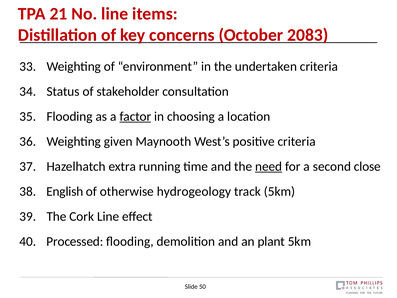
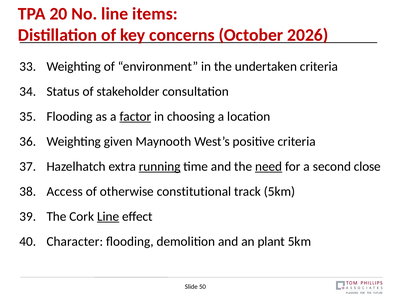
21: 21 -> 20 (58, 14)
2083: 2083 -> 2026 (308, 35)
running underline: none -> present (160, 166)
English: English -> Access (65, 191)
hydrogeology: hydrogeology -> constitutional (194, 191)
Line underline: none -> present (108, 216)
Processed: Processed -> Character (75, 241)
